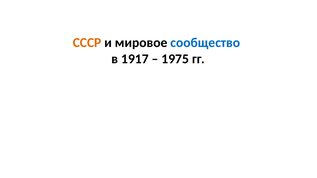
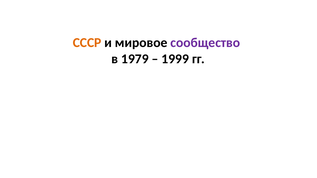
сообщество colour: blue -> purple (205, 43)
1917: 1917 -> 1979 (135, 59)
1975: 1975 -> 1999 (175, 59)
